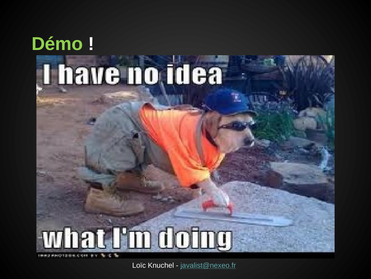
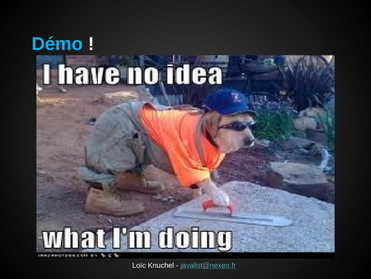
Démo colour: light green -> light blue (57, 44)
